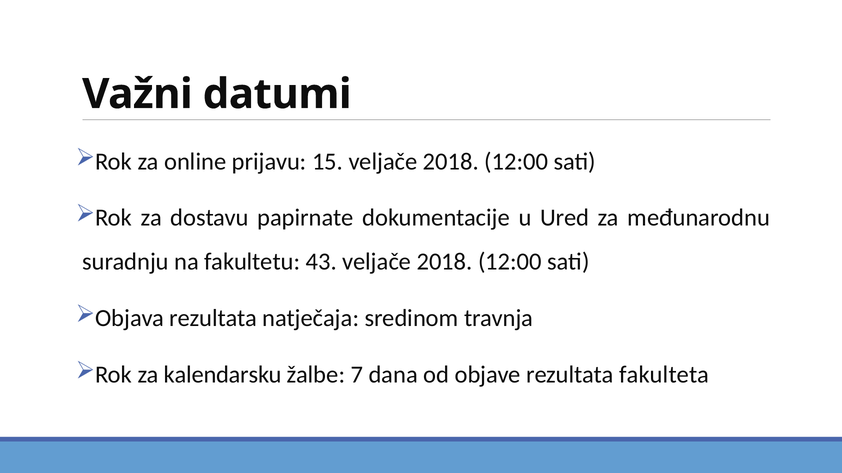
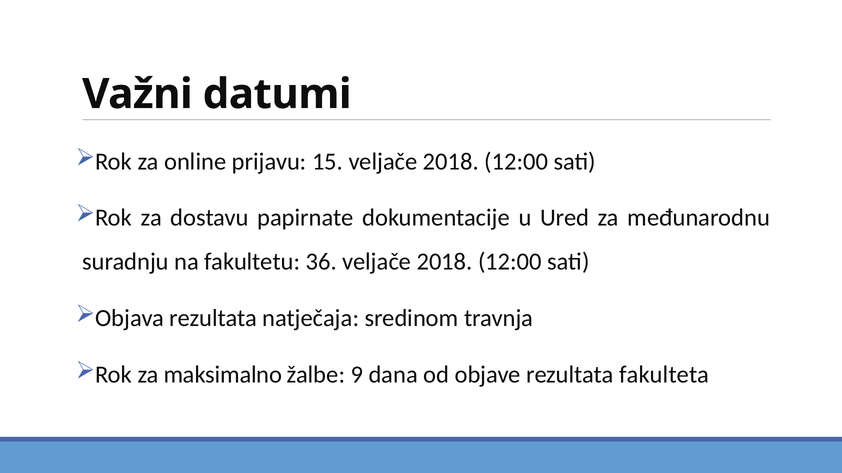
43: 43 -> 36 (321, 262)
kalendarsku: kalendarsku -> maksimalno (223, 375)
7: 7 -> 9 (357, 375)
